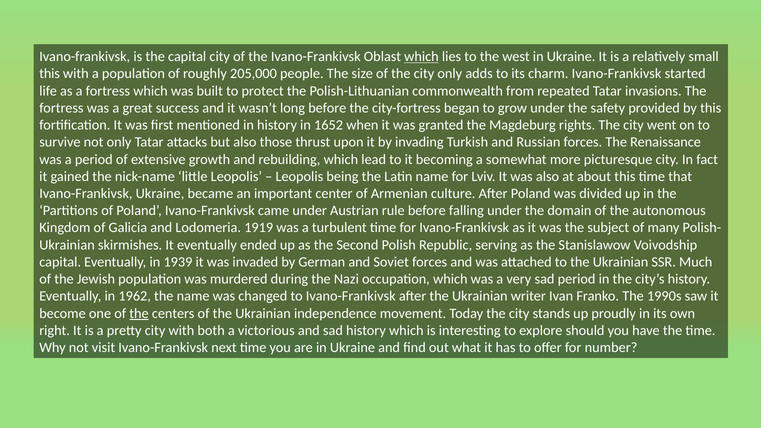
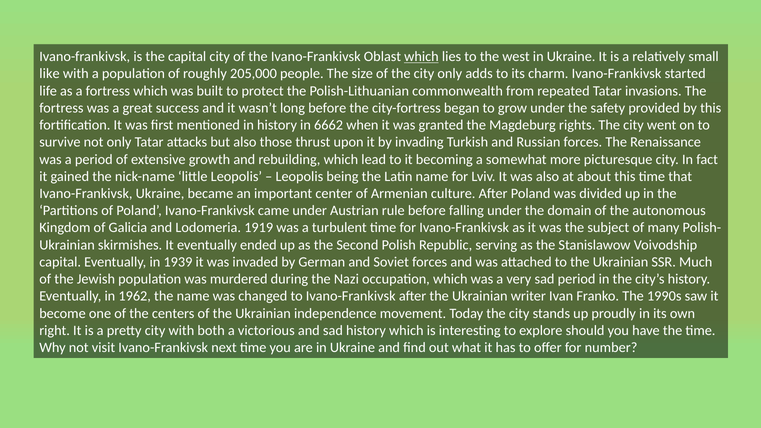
this: this -> like (49, 74)
1652: 1652 -> 6662 (329, 125)
the underline: present -> none (139, 313)
